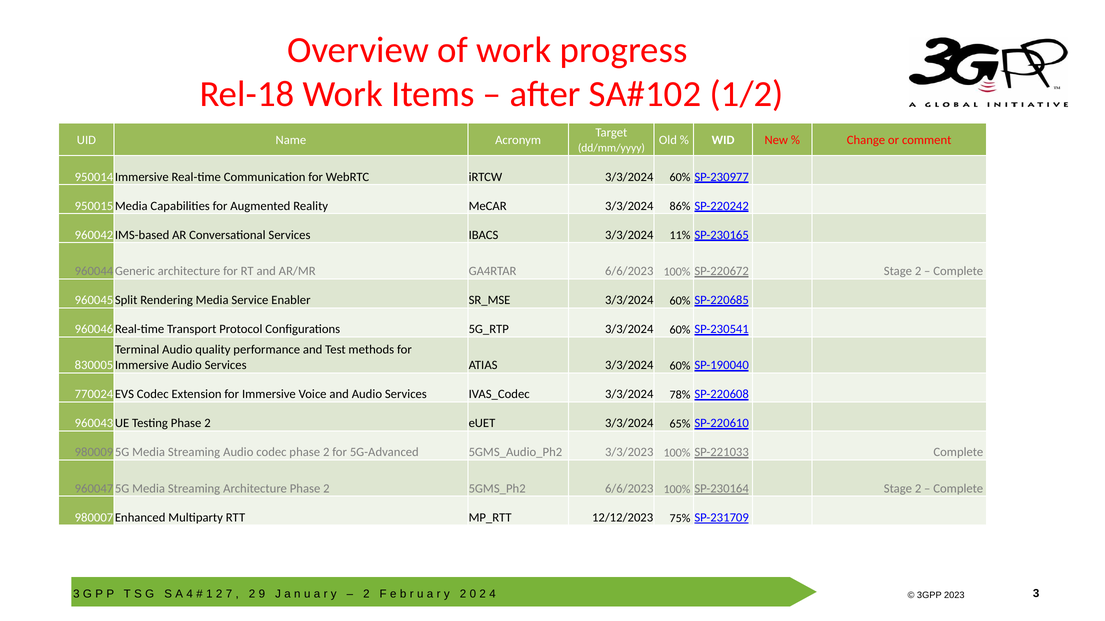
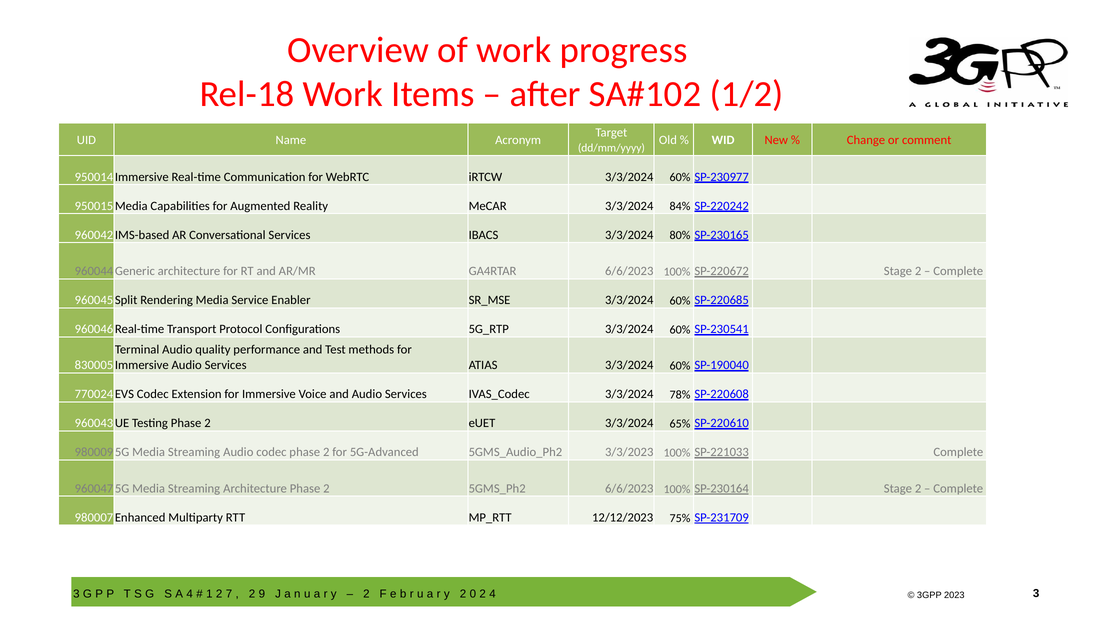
86%: 86% -> 84% (680, 206)
11%: 11% -> 80% (680, 236)
